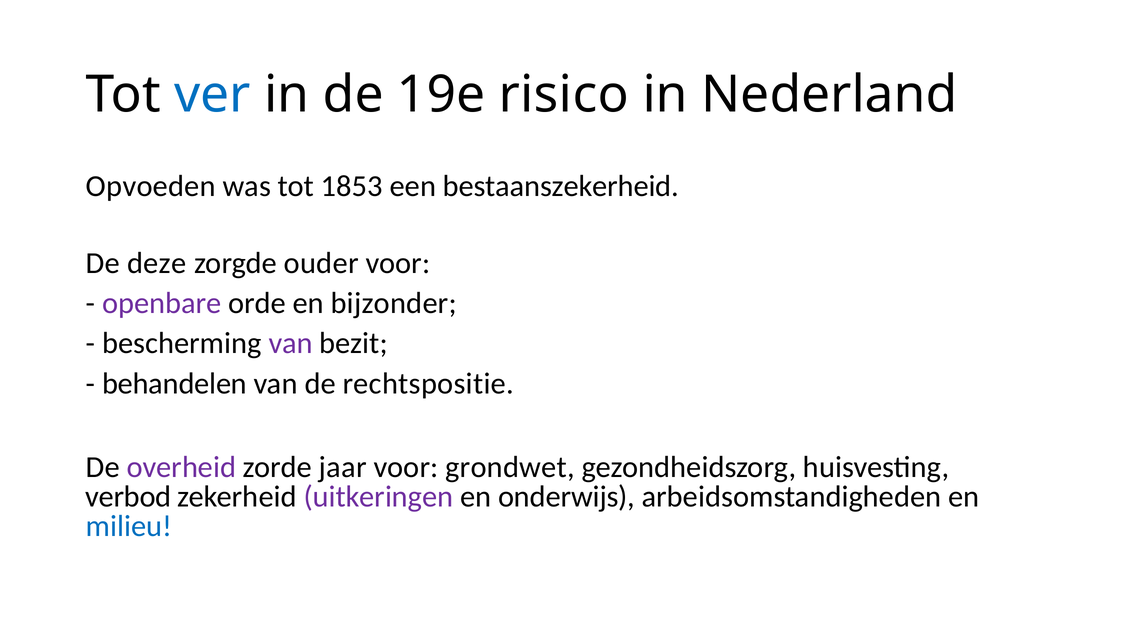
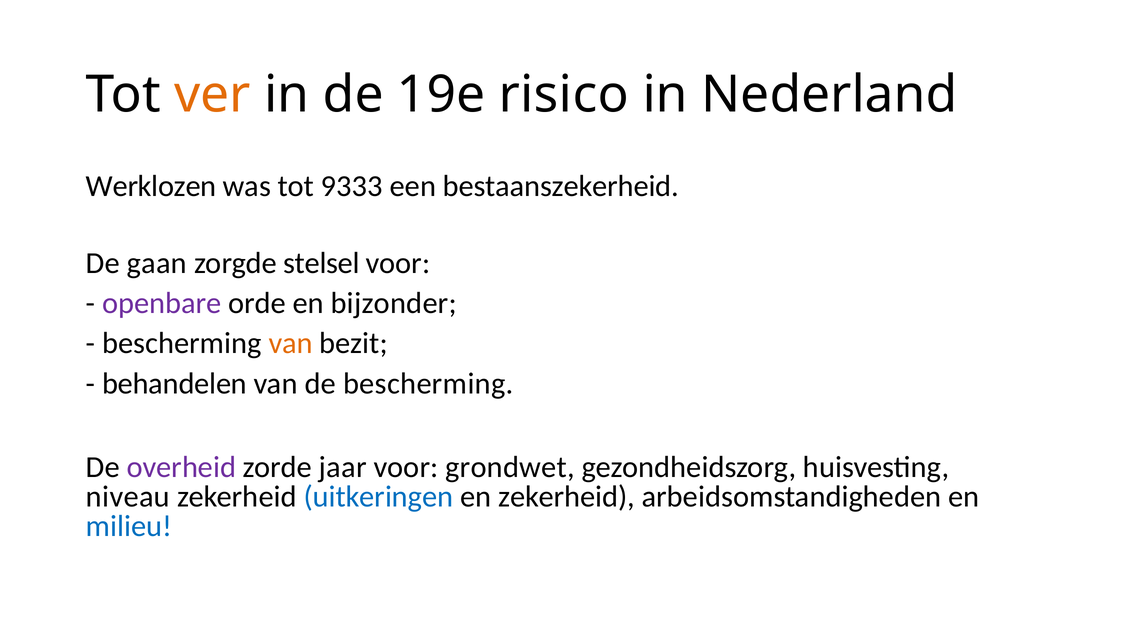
ver colour: blue -> orange (212, 95)
Opvoeden: Opvoeden -> Werklozen (151, 186)
1853: 1853 -> 9333 (352, 186)
deze: deze -> gaan (157, 263)
ouder: ouder -> stelsel (322, 263)
van colour: purple -> orange (291, 344)
de rechtspositie: rechtspositie -> bescherming (428, 384)
verbod: verbod -> niveau (128, 497)
uitkeringen colour: purple -> blue (378, 497)
en onderwijs: onderwijs -> zekerheid (567, 497)
